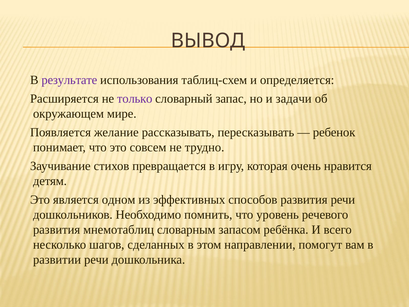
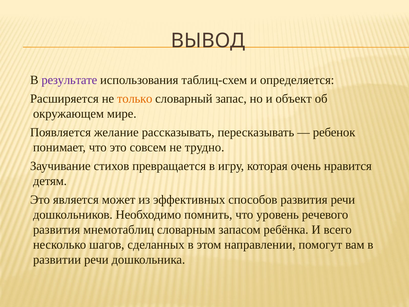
только colour: purple -> orange (135, 99)
задачи: задачи -> объект (294, 99)
одном: одном -> может (119, 199)
